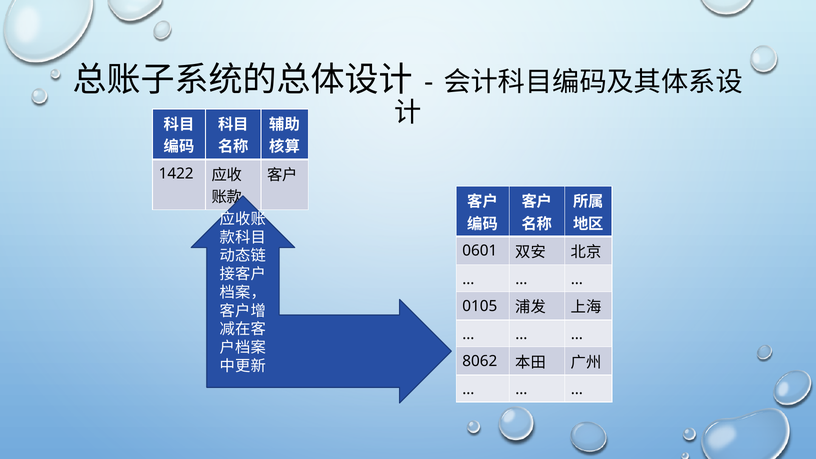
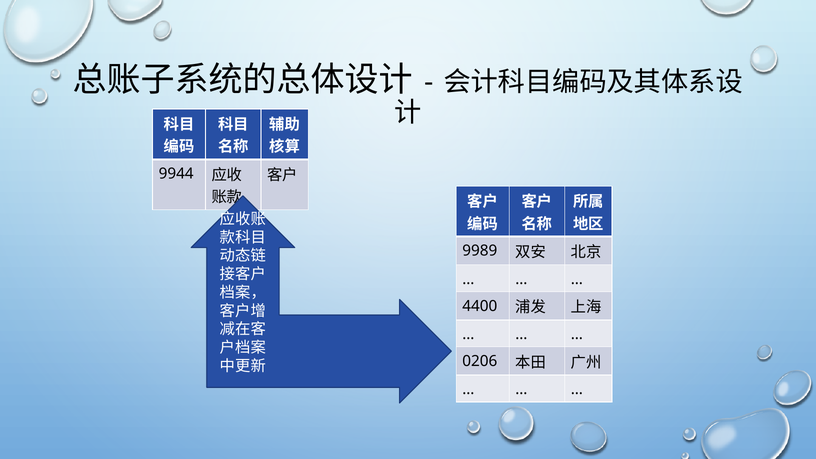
1422: 1422 -> 9944 (176, 174)
0601: 0601 -> 9989 (480, 251)
0105: 0105 -> 4400 (480, 306)
8062: 8062 -> 0206 (480, 361)
